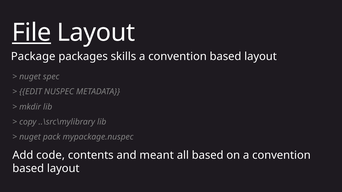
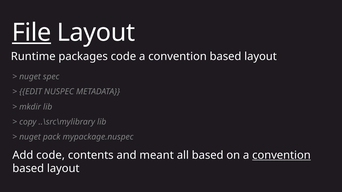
Package: Package -> Runtime (33, 57)
packages skills: skills -> code (123, 57)
convention underline: none -> present (281, 155)
